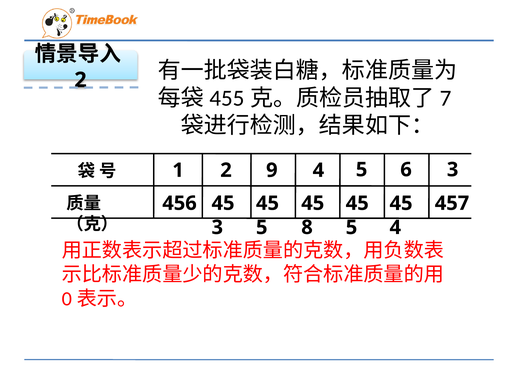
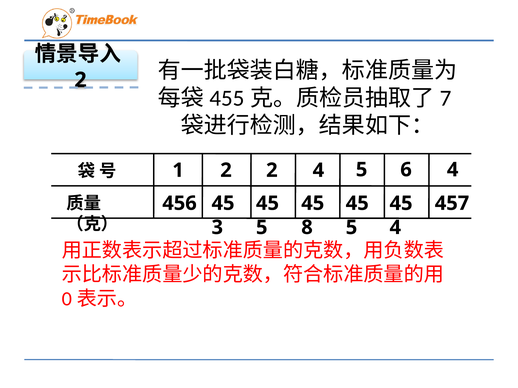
2 9: 9 -> 2 (272, 170)
6 3: 3 -> 4 (453, 170)
